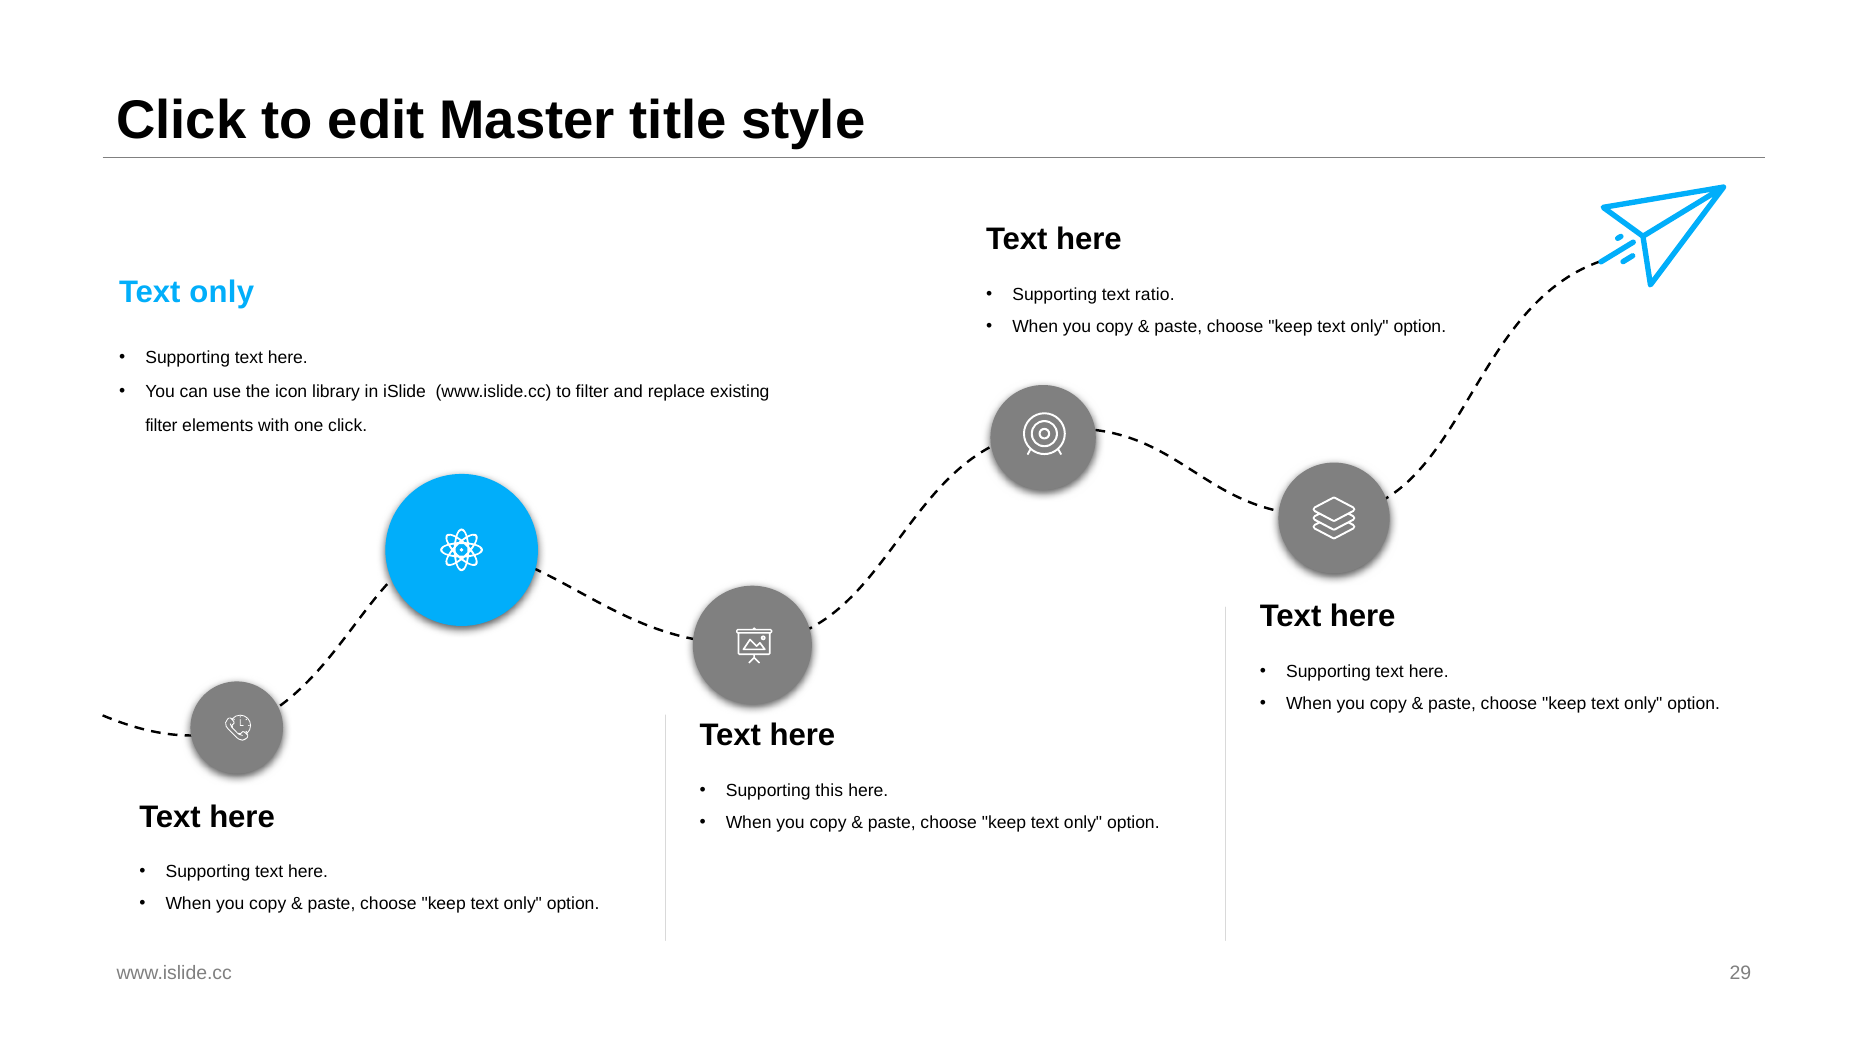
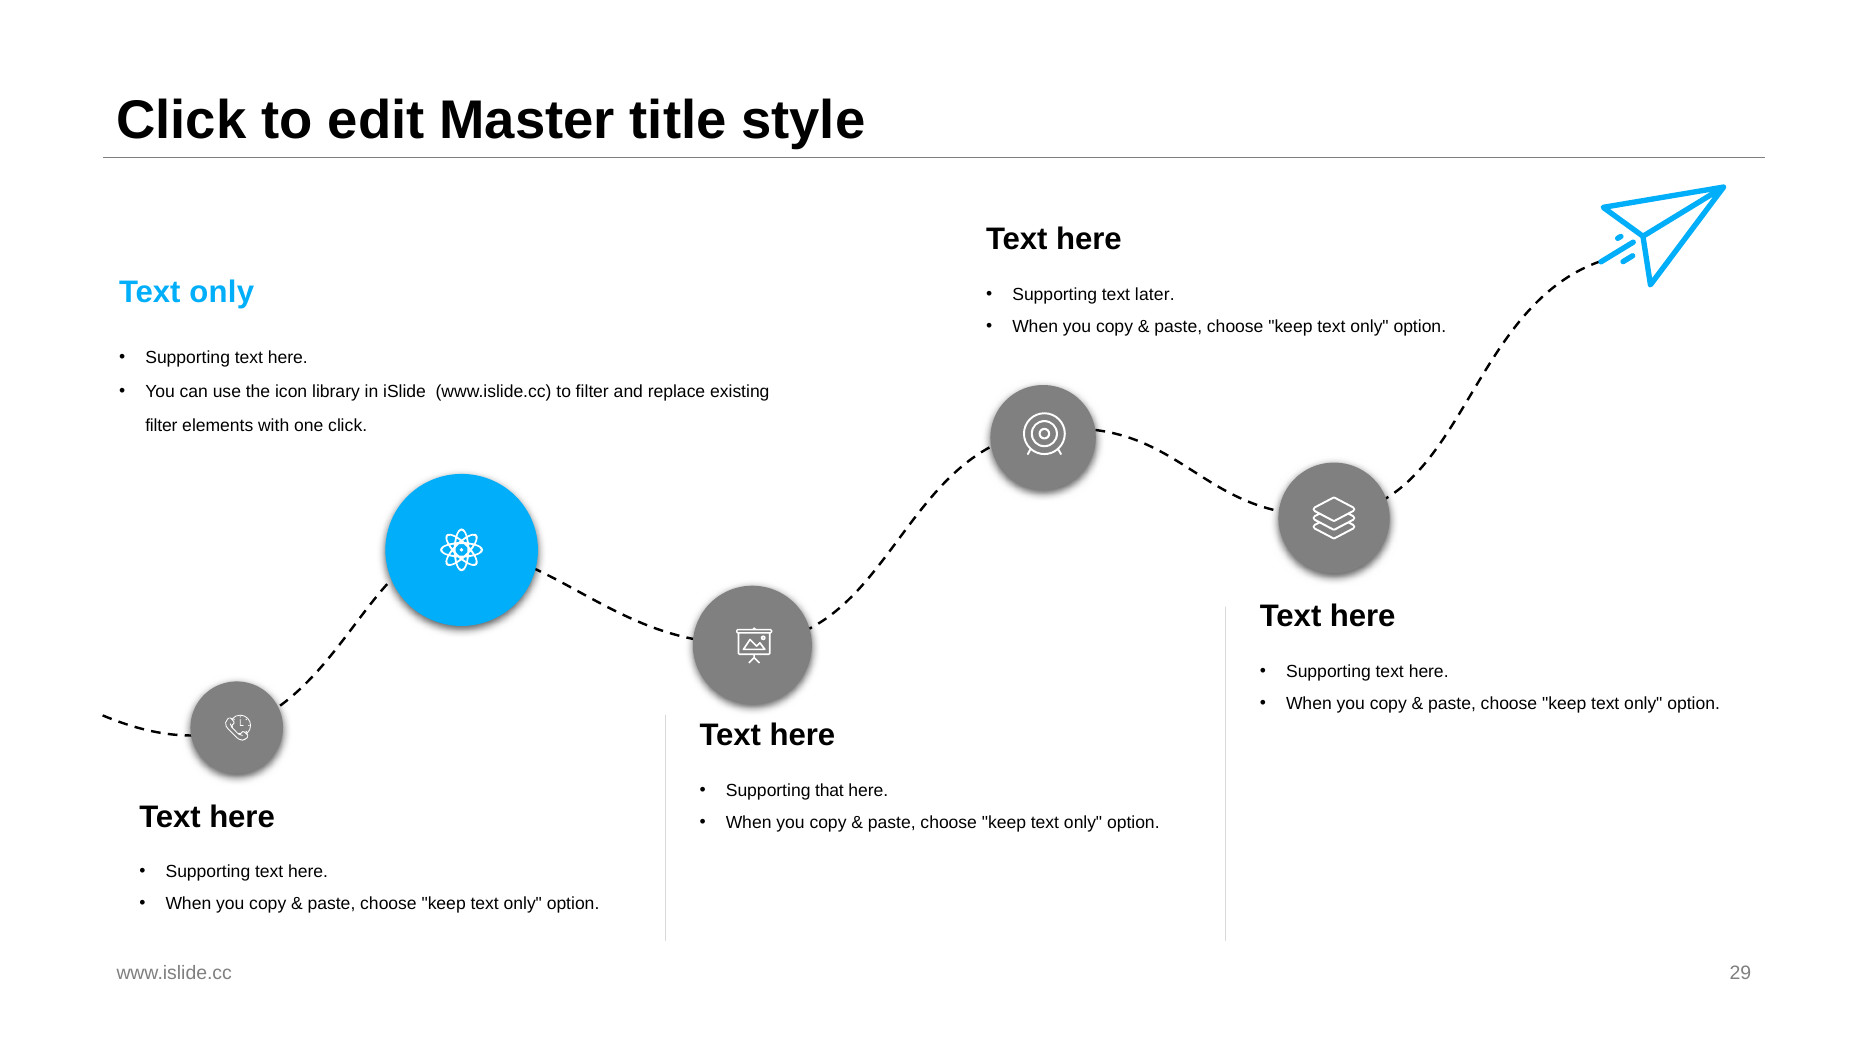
ratio: ratio -> later (1155, 295)
this: this -> that (830, 791)
